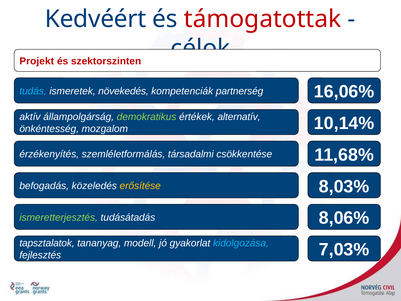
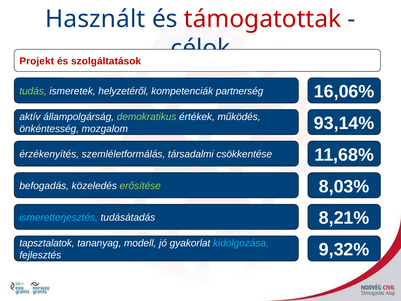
Kedvéért: Kedvéért -> Használt (95, 19)
szektorszinten: szektorszinten -> szolgáltatások (106, 61)
tudás colour: light blue -> light green (33, 91)
növekedés: növekedés -> helyzetéről (123, 91)
alternatív: alternatív -> működés (239, 117)
10,14%: 10,14% -> 93,14% (344, 123)
erősítése colour: yellow -> light green (140, 186)
ismeretterjesztés colour: light green -> light blue (59, 217)
8,06%: 8,06% -> 8,21% (344, 218)
7,03%: 7,03% -> 9,32% (344, 249)
